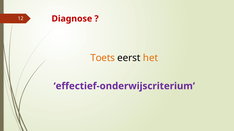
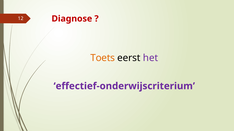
het colour: orange -> purple (150, 58)
